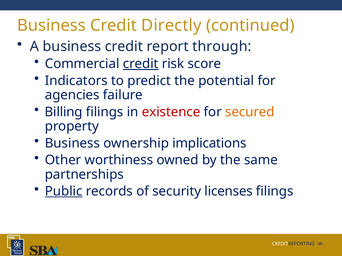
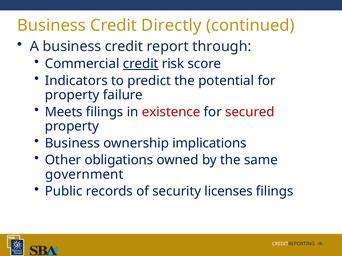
agencies: agencies -> property (72, 95)
Billing: Billing -> Meets (64, 112)
secured colour: orange -> red (250, 112)
worthiness: worthiness -> obligations (119, 160)
partnerships: partnerships -> government (84, 175)
Public underline: present -> none (64, 192)
